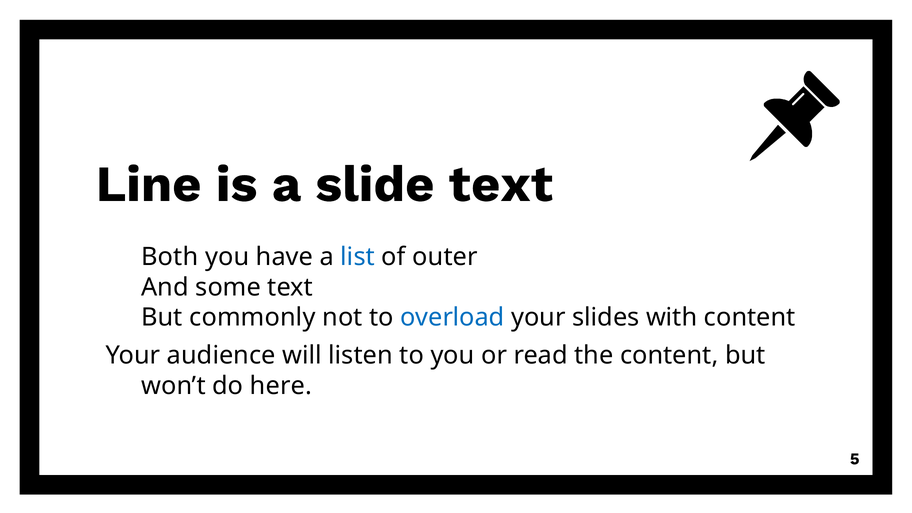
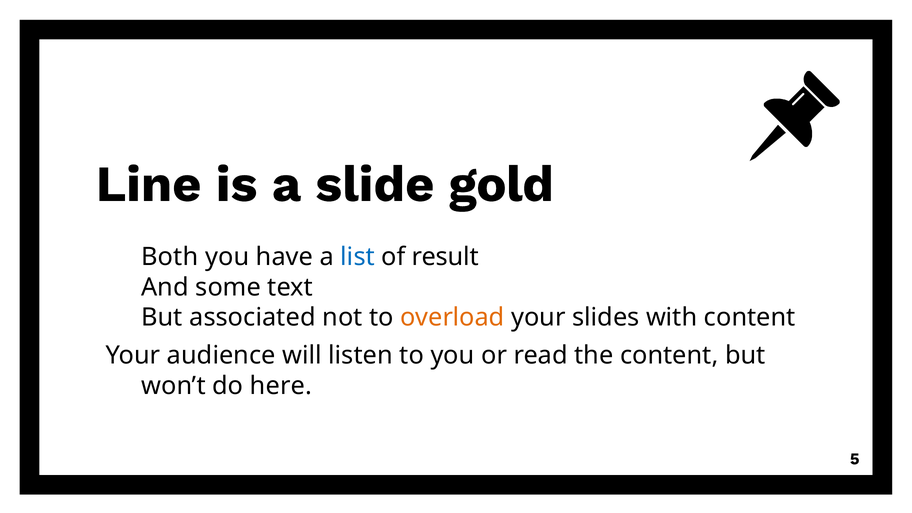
slide text: text -> gold (501, 184)
outer: outer -> result (445, 257)
commonly: commonly -> associated (252, 318)
overload colour: blue -> orange (452, 318)
